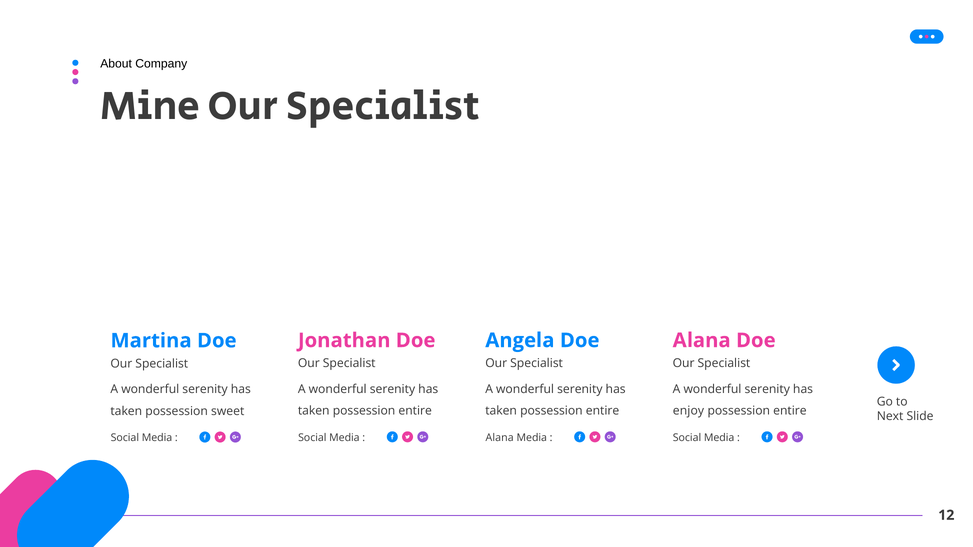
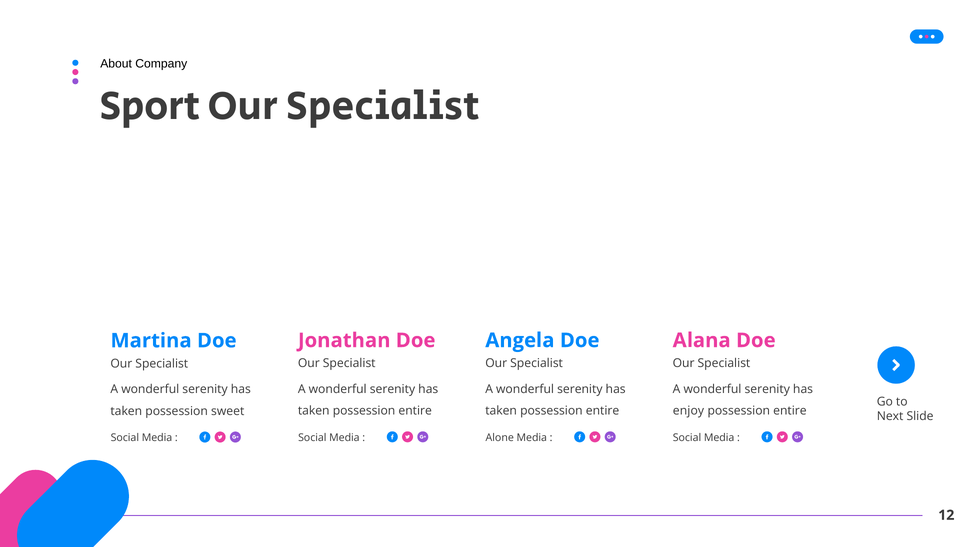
Mine: Mine -> Sport (150, 106)
Alana: Alana -> Alone (500, 438)
